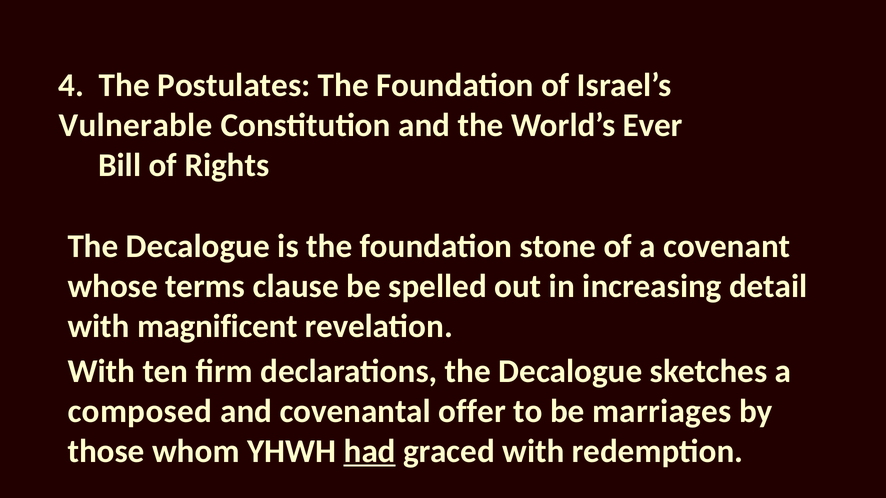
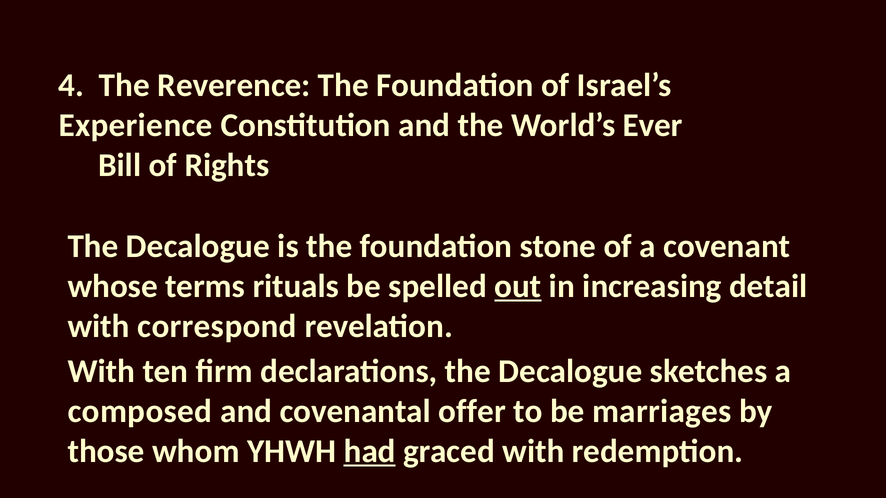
Postulates: Postulates -> Reverence (234, 86)
Vulnerable: Vulnerable -> Experience (136, 125)
clause: clause -> rituals (296, 286)
out underline: none -> present (518, 286)
magnificent: magnificent -> correspond (217, 326)
